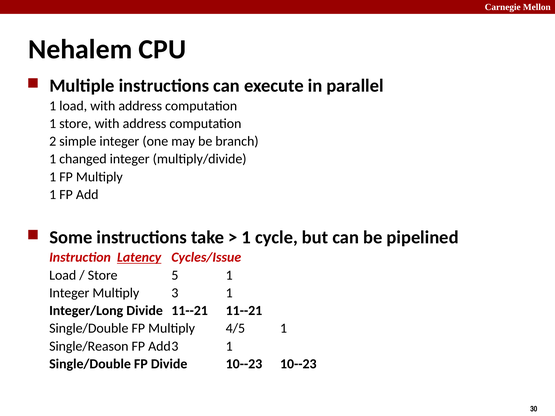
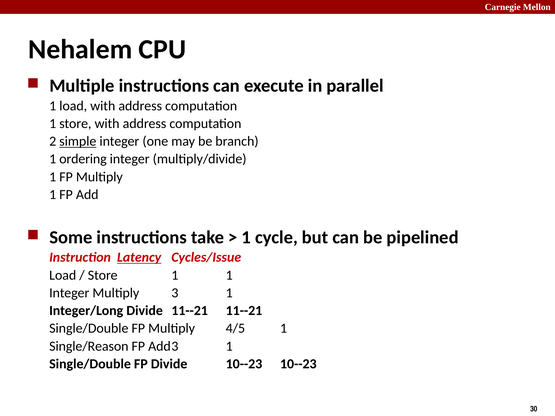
simple underline: none -> present (78, 141)
changed: changed -> ordering (83, 159)
Store 5: 5 -> 1 (175, 275)
